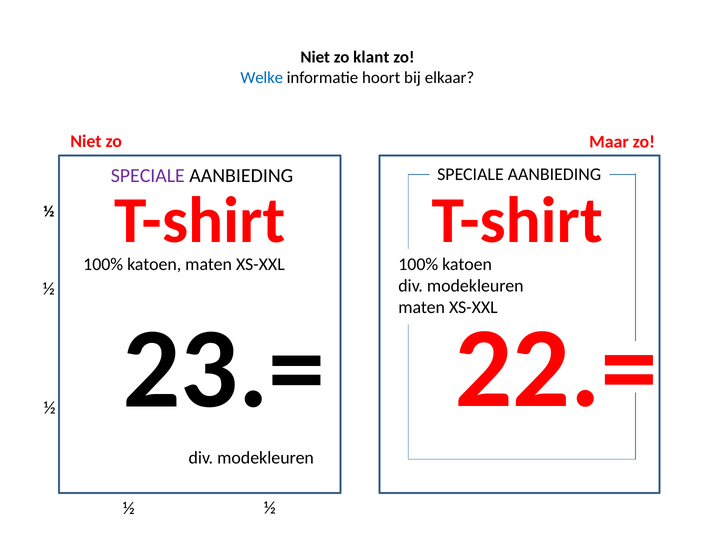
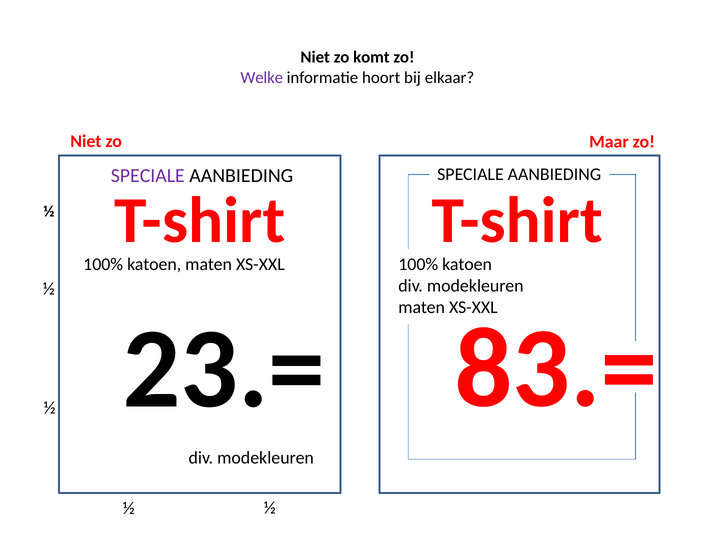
klant: klant -> komt (371, 57)
Welke colour: blue -> purple (262, 77)
22.=: 22.= -> 83.= (556, 369)
